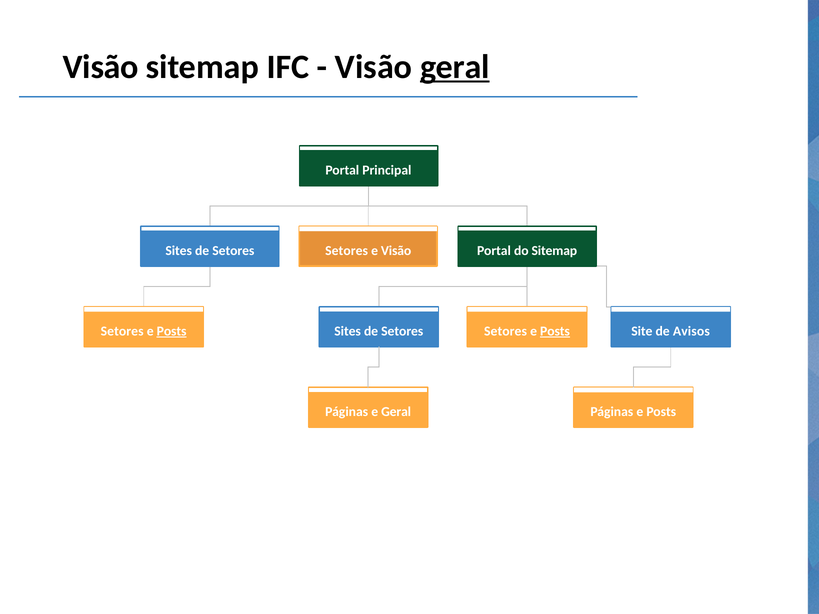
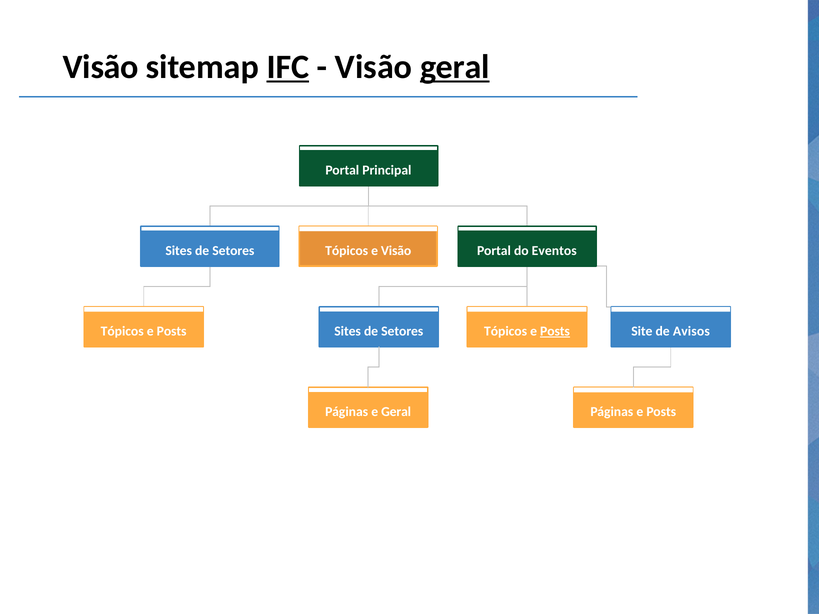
IFC underline: none -> present (288, 67)
Setores: Setores -> Tópicos (347, 251)
do Sitemap: Sitemap -> Eventos (554, 251)
Setores: Setores -> Tópicos (122, 331)
Posts underline: present -> none (172, 331)
Setores: Setores -> Tópicos (506, 331)
